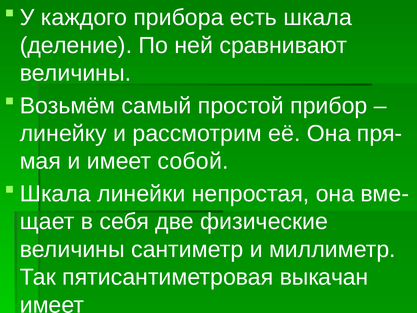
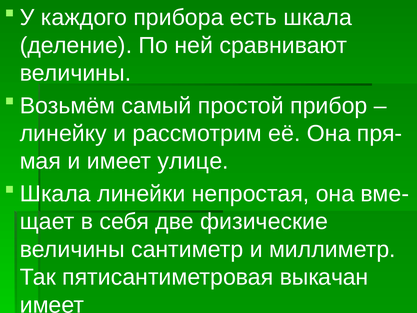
собой: собой -> улице (193, 161)
